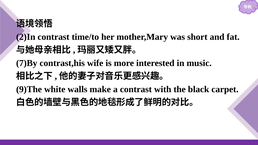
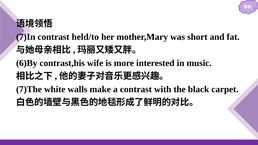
2)In: 2)In -> 7)In (26, 37)
time/to: time/to -> held/to (85, 37)
7)By: 7)By -> 6)By (27, 63)
9)The: 9)The -> 7)The (29, 89)
